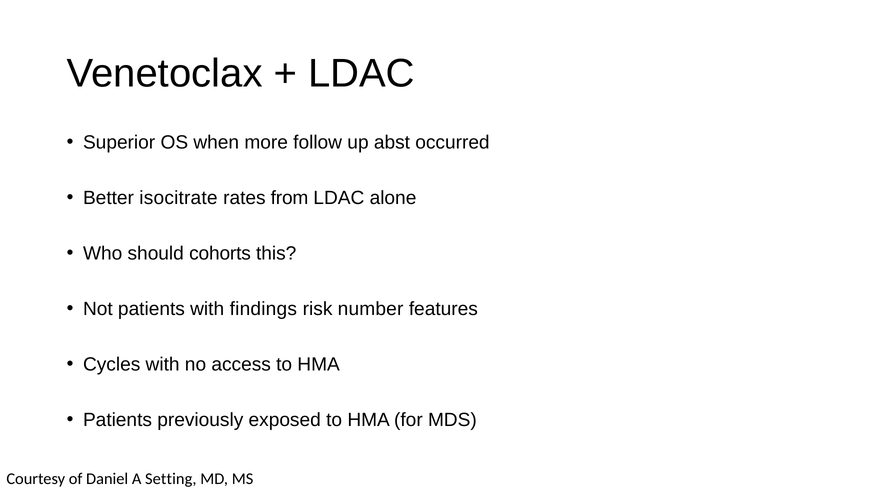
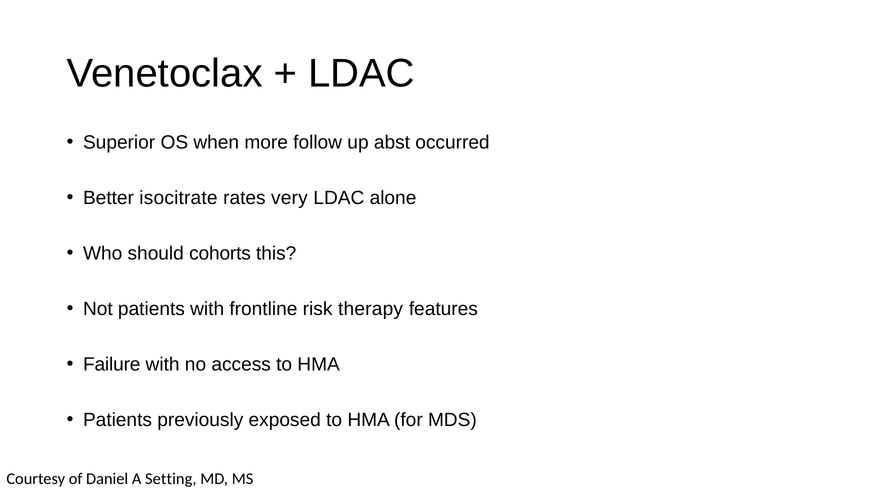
from: from -> very (289, 198)
findings: findings -> frontline (263, 309)
number: number -> therapy (371, 309)
Cycles: Cycles -> Failure (112, 365)
